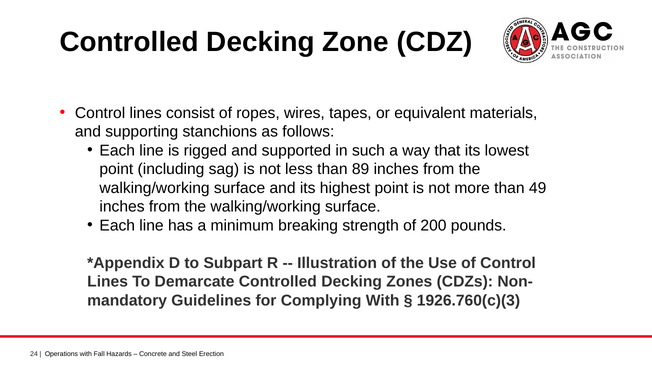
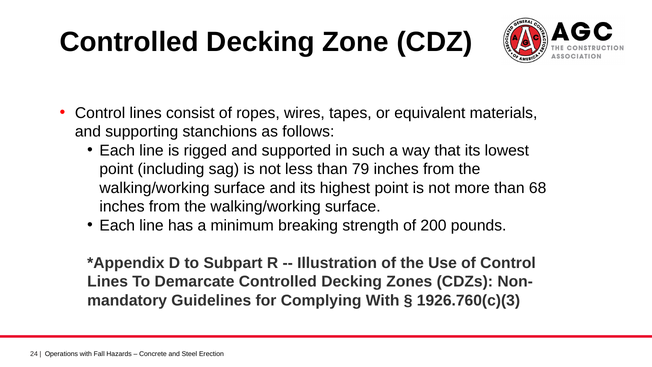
89: 89 -> 79 (361, 169)
49: 49 -> 68 (538, 188)
